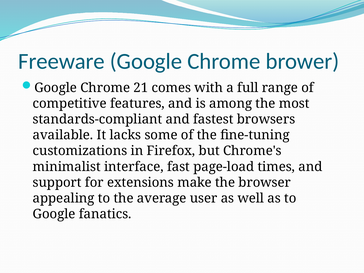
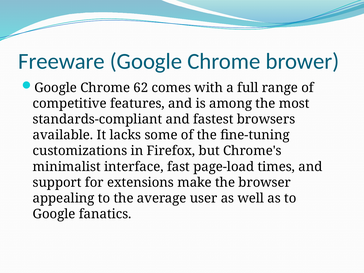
21: 21 -> 62 (141, 88)
